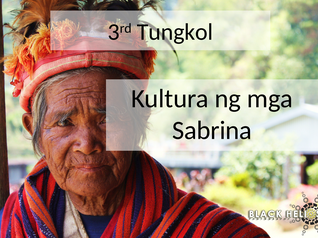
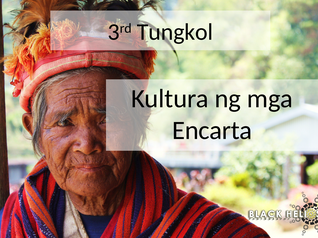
Sabrina: Sabrina -> Encarta (212, 131)
